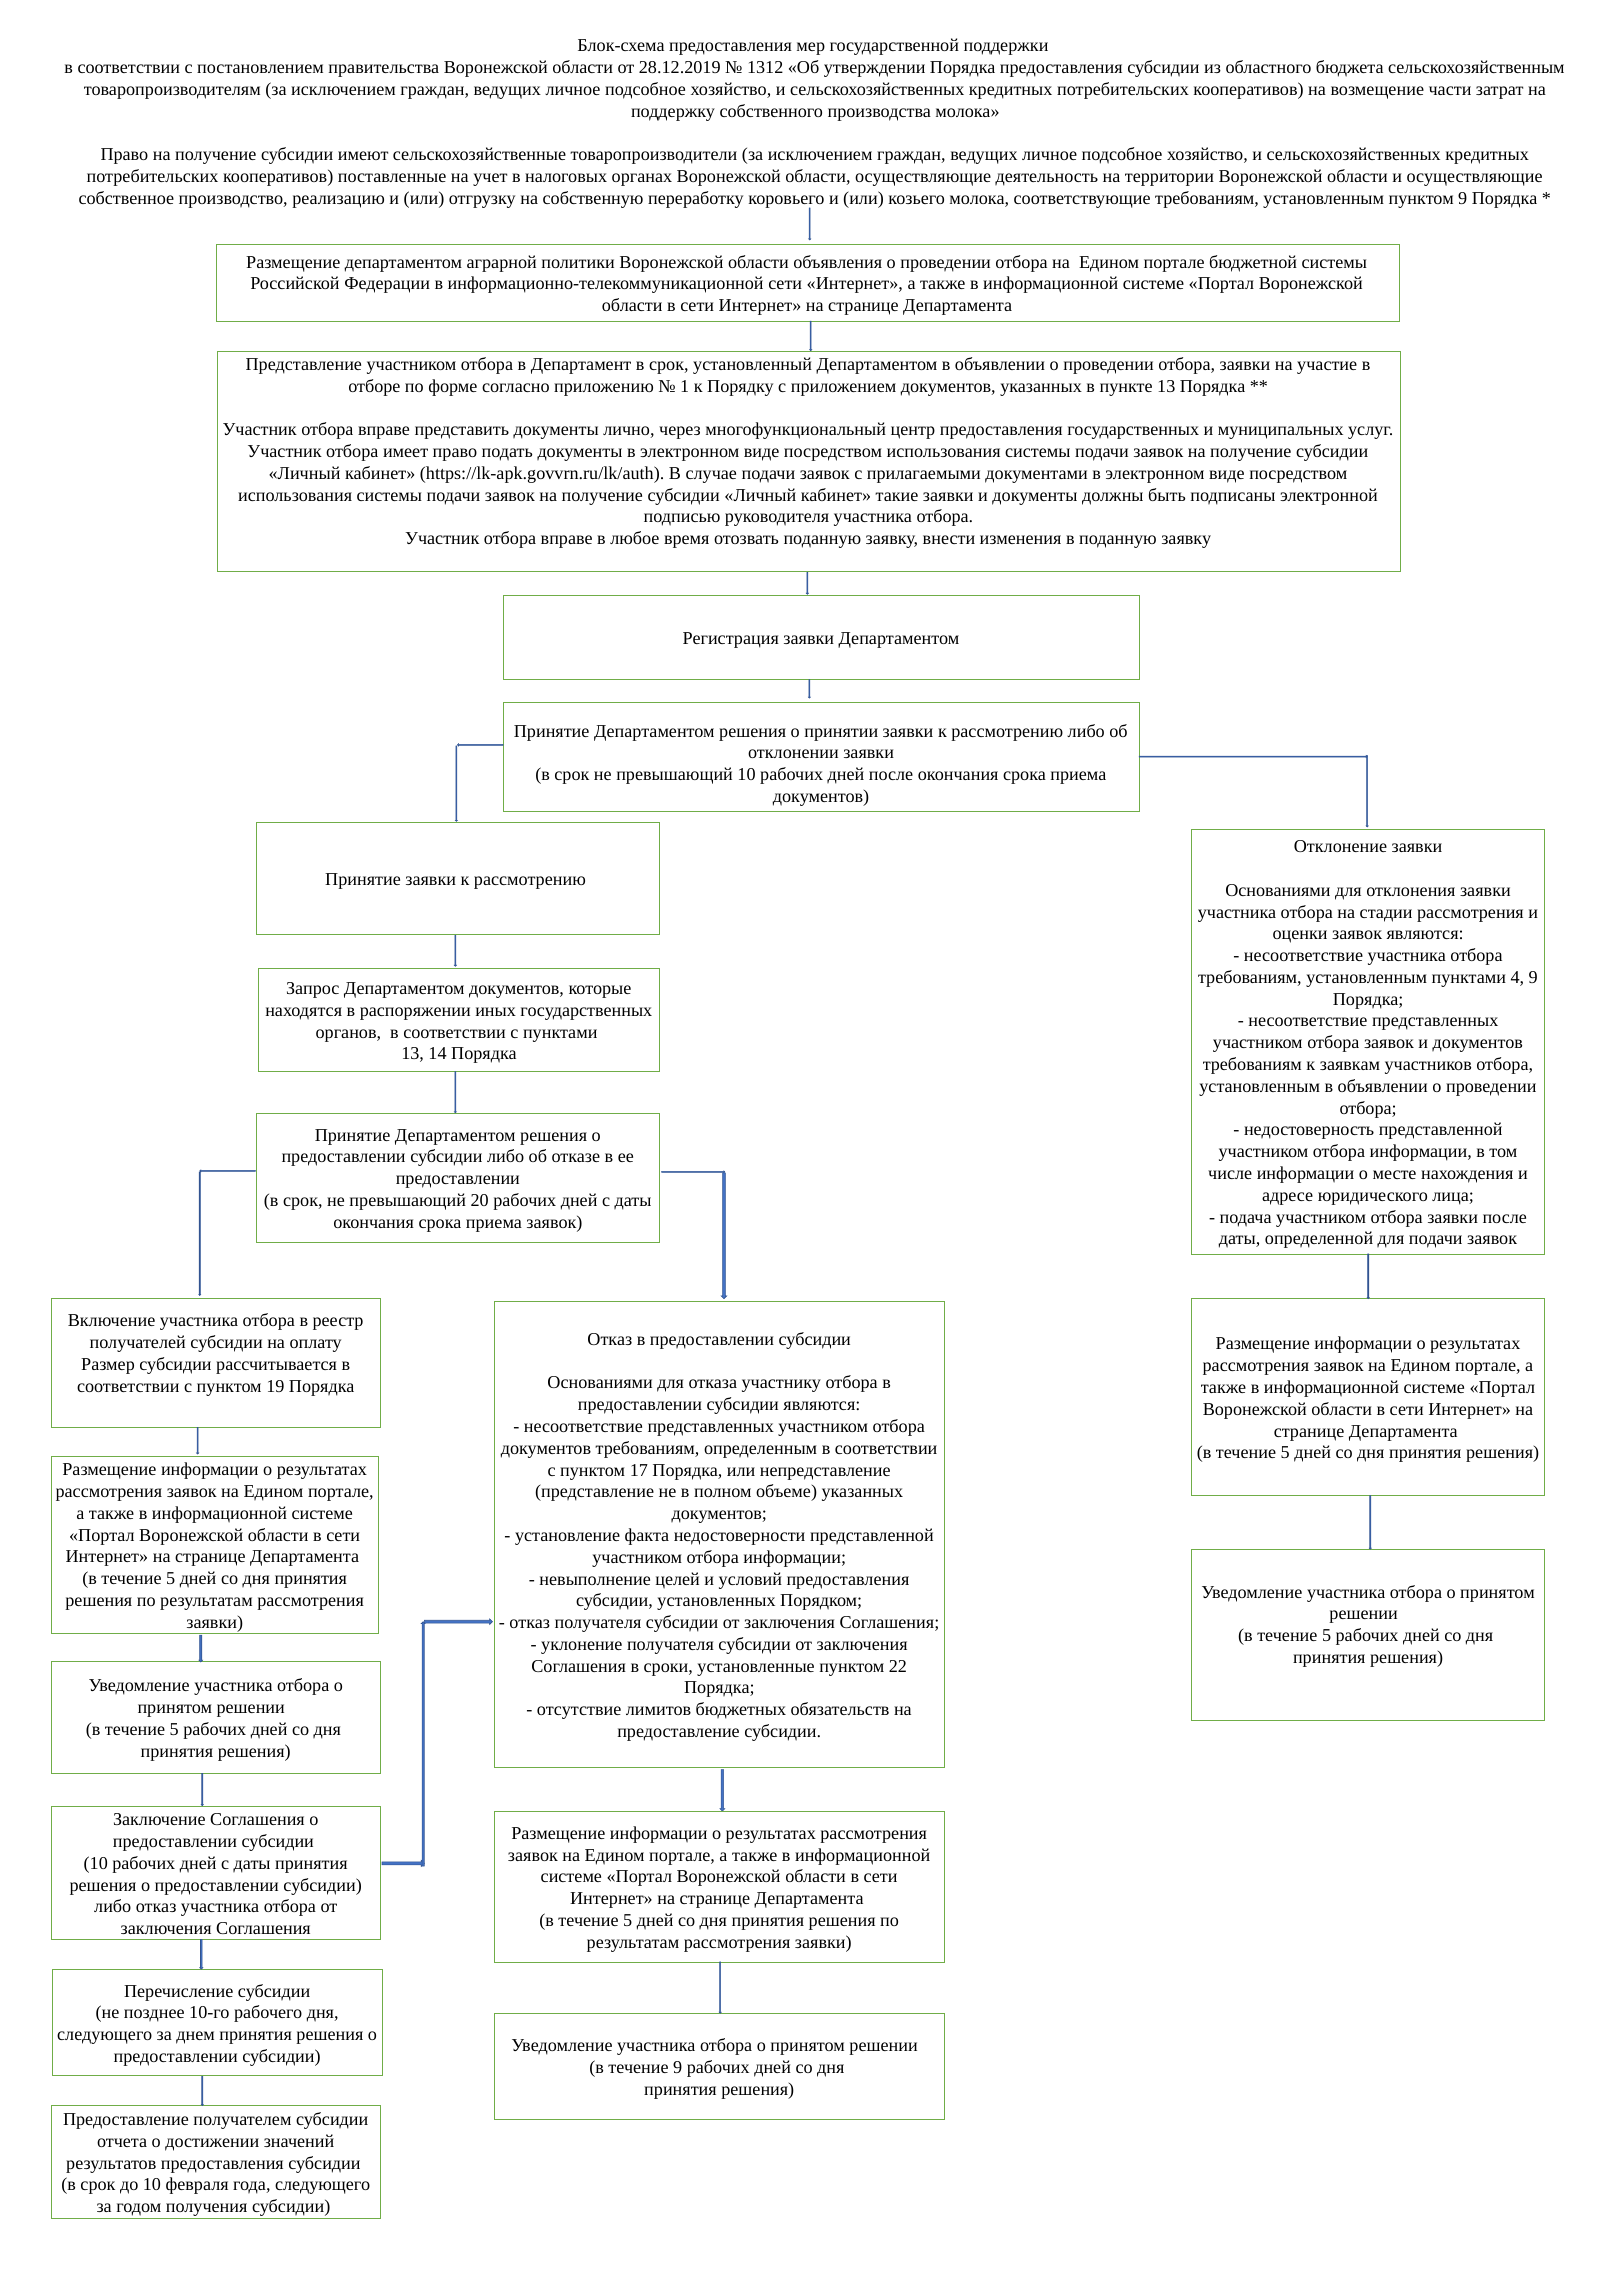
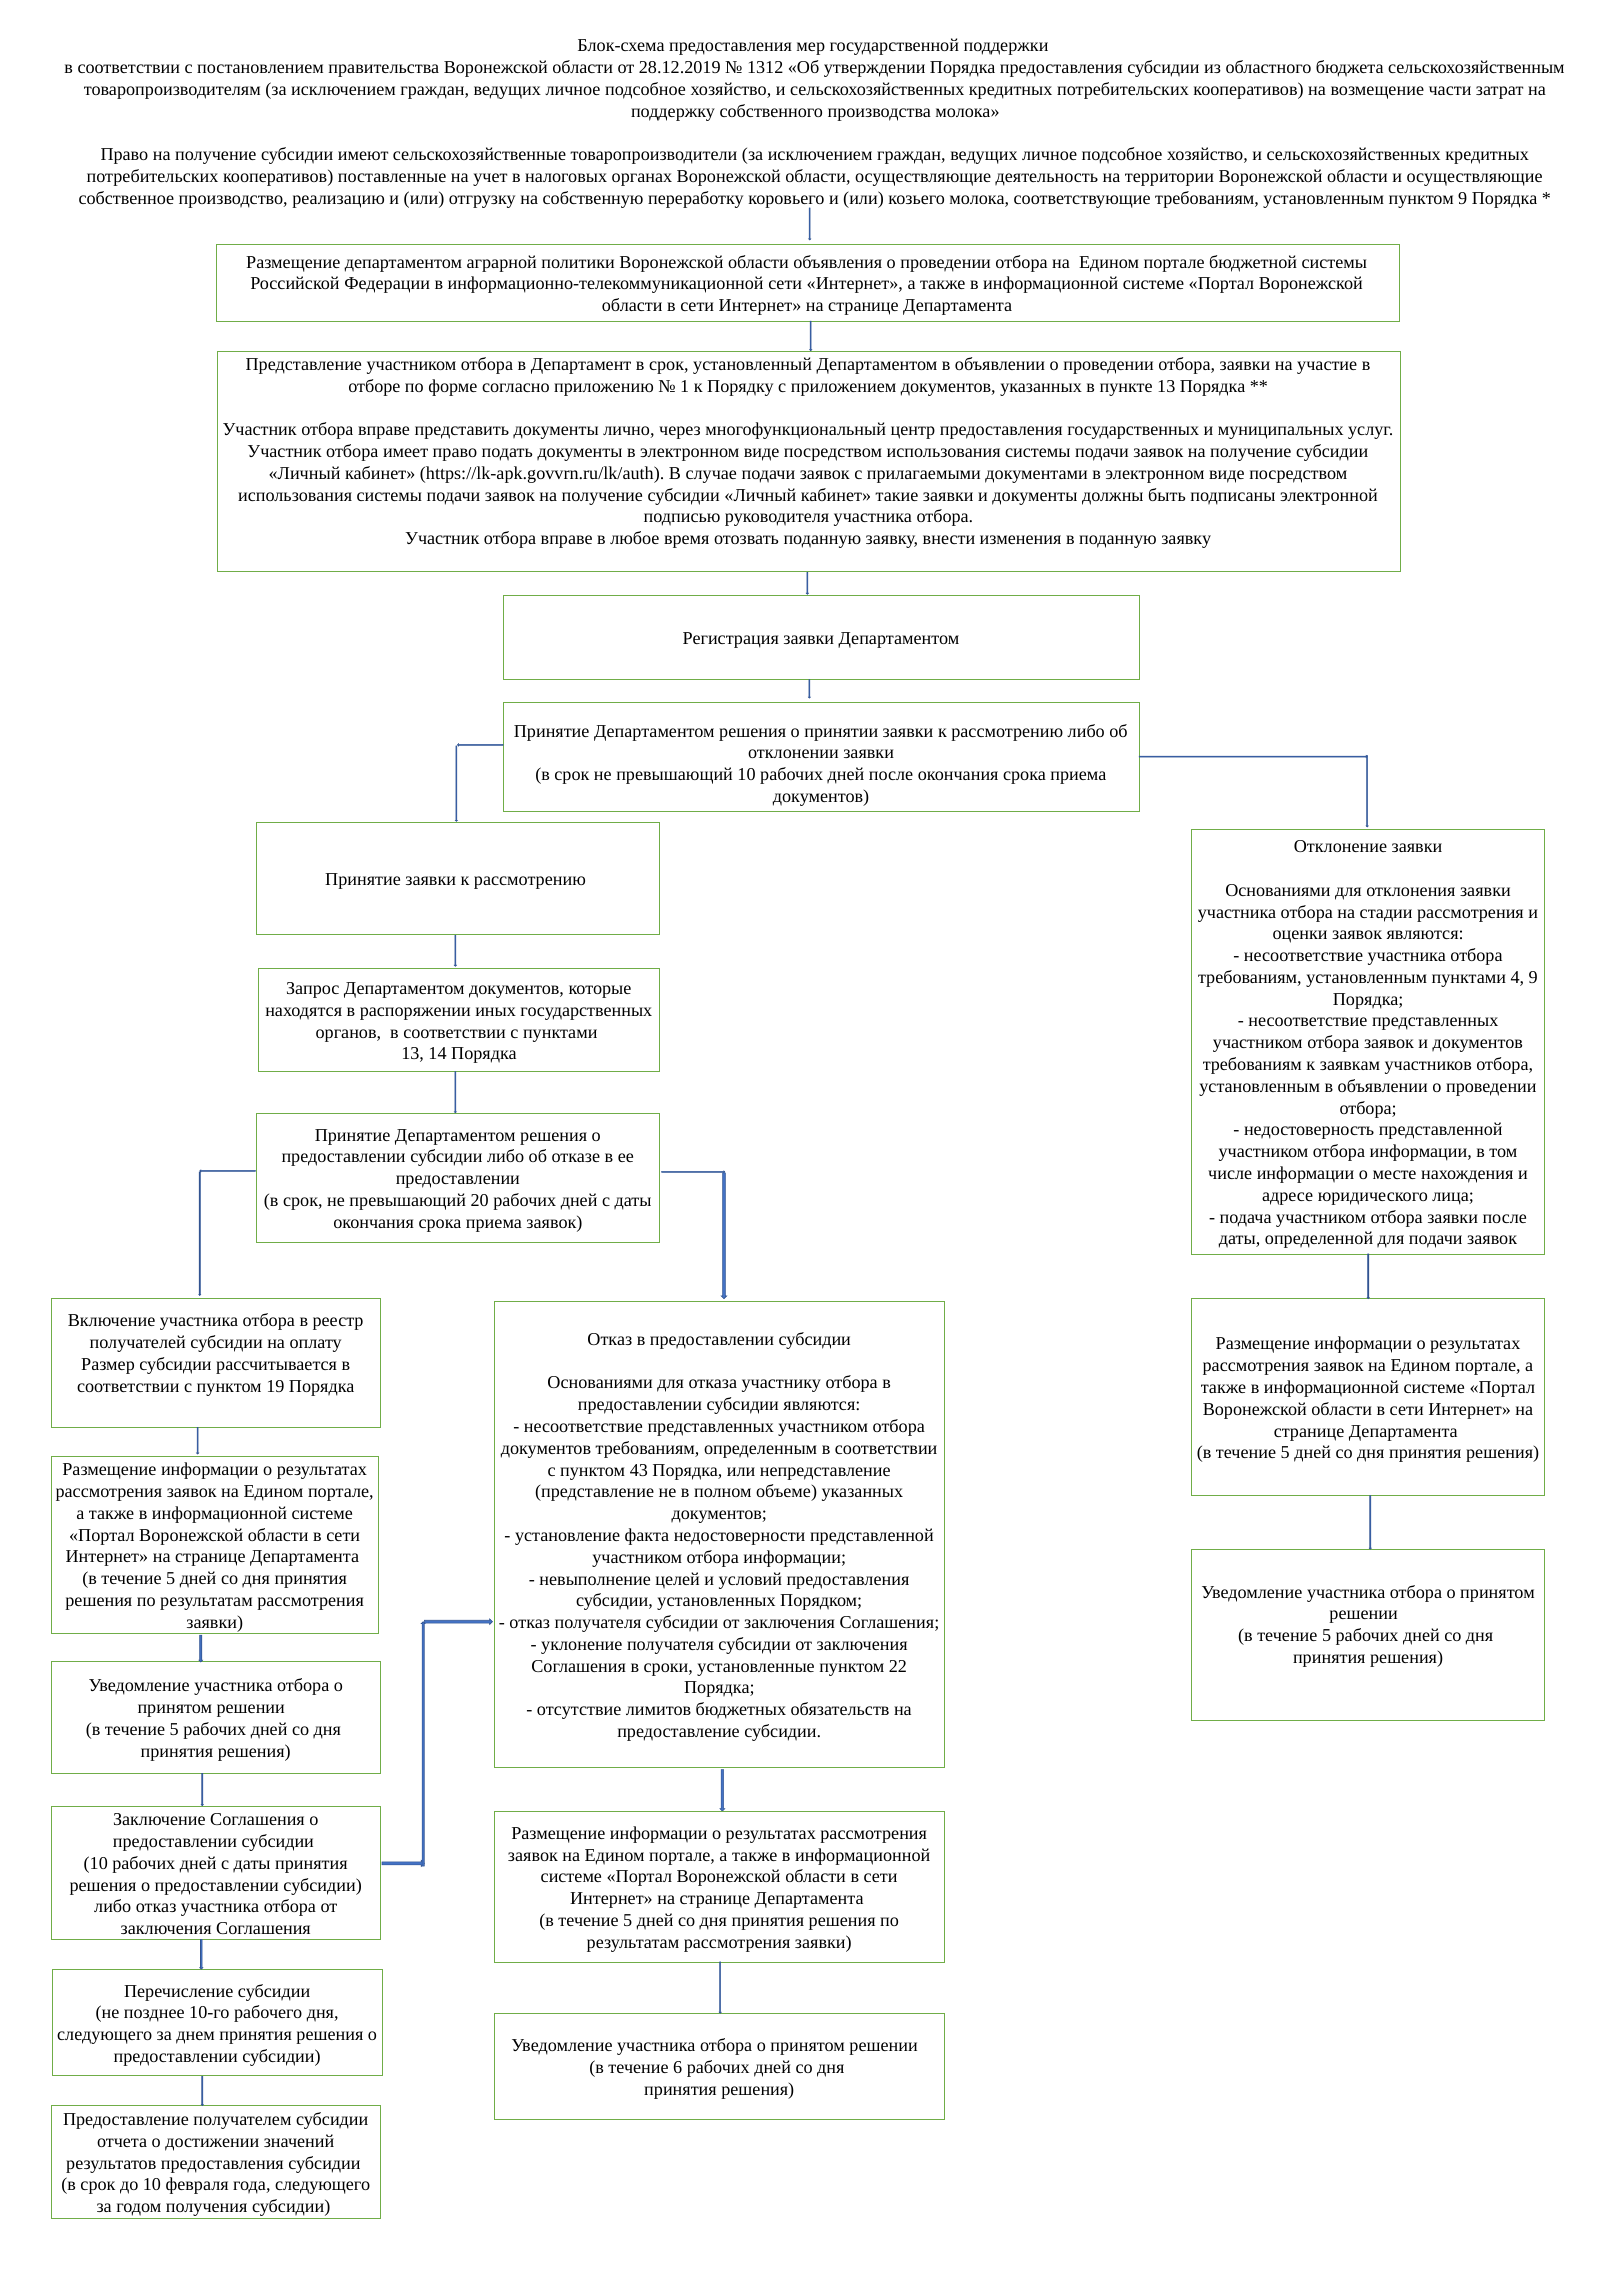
17: 17 -> 43 (639, 1470)
течение 9: 9 -> 6 (678, 2068)
